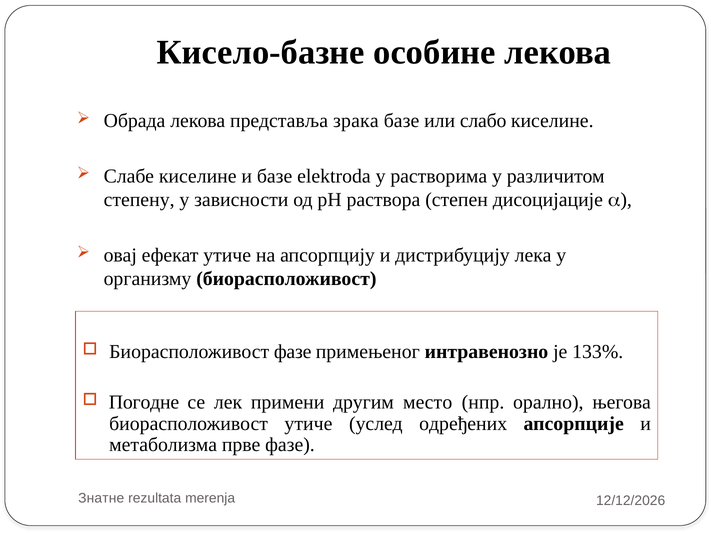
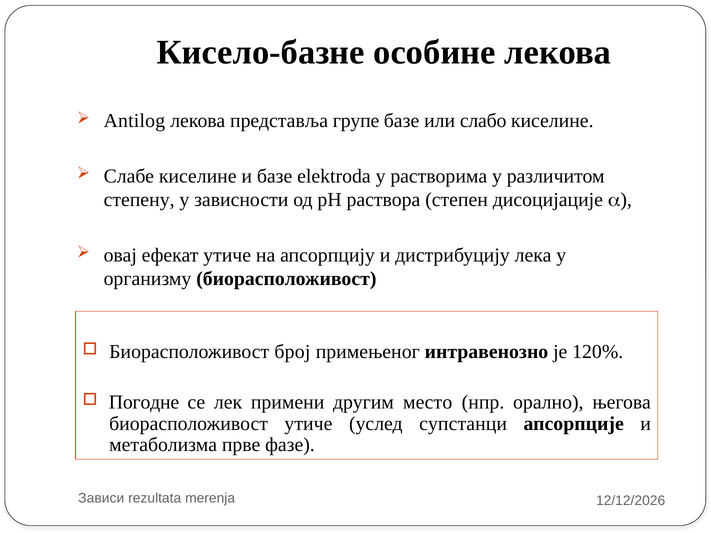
Обрада: Обрада -> Antilog (134, 121)
зрака: зрака -> групе (356, 121)
Биорасположивост фазе: фазе -> број (292, 352)
133%: 133% -> 120% (598, 352)
одређених: одређених -> супстанци (463, 424)
Знатне: Знатне -> Зависи (101, 499)
